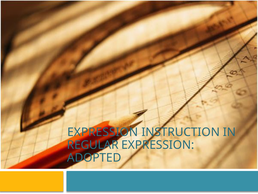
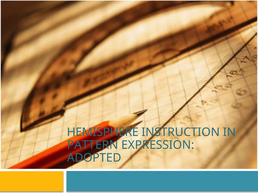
EXPRESSION: EXPRESSION -> HEMISPHERE (103, 132)
REGULAR: REGULAR -> PATTERN (93, 145)
